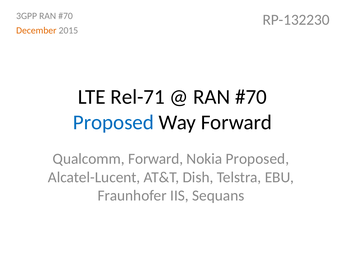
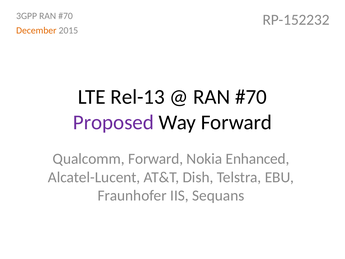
RP-132230: RP-132230 -> RP-152232 (296, 20)
Rel-71: Rel-71 -> Rel-13 (138, 97)
Proposed colour: blue -> purple (113, 122)
Nokia Proposed: Proposed -> Enhanced (258, 159)
